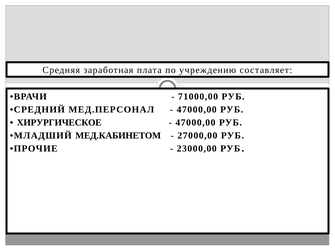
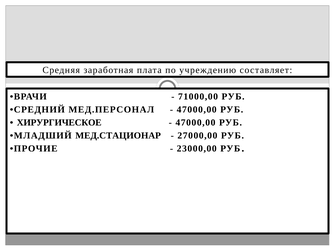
МЕД.КАБИНЕТОМ: МЕД.КАБИНЕТОМ -> МЕД.СТАЦИОНАР (118, 136)
